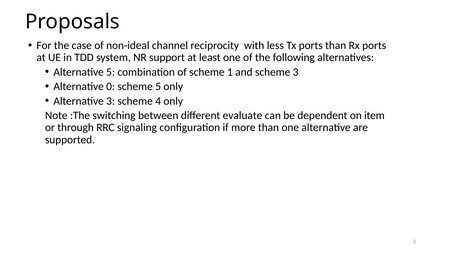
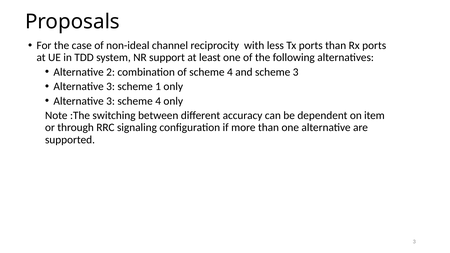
Alternative 5: 5 -> 2 (111, 72)
of scheme 1: 1 -> 4 (230, 72)
0: 0 -> 3 (111, 87)
scheme 5: 5 -> 1 (158, 87)
evaluate: evaluate -> accuracy (243, 116)
